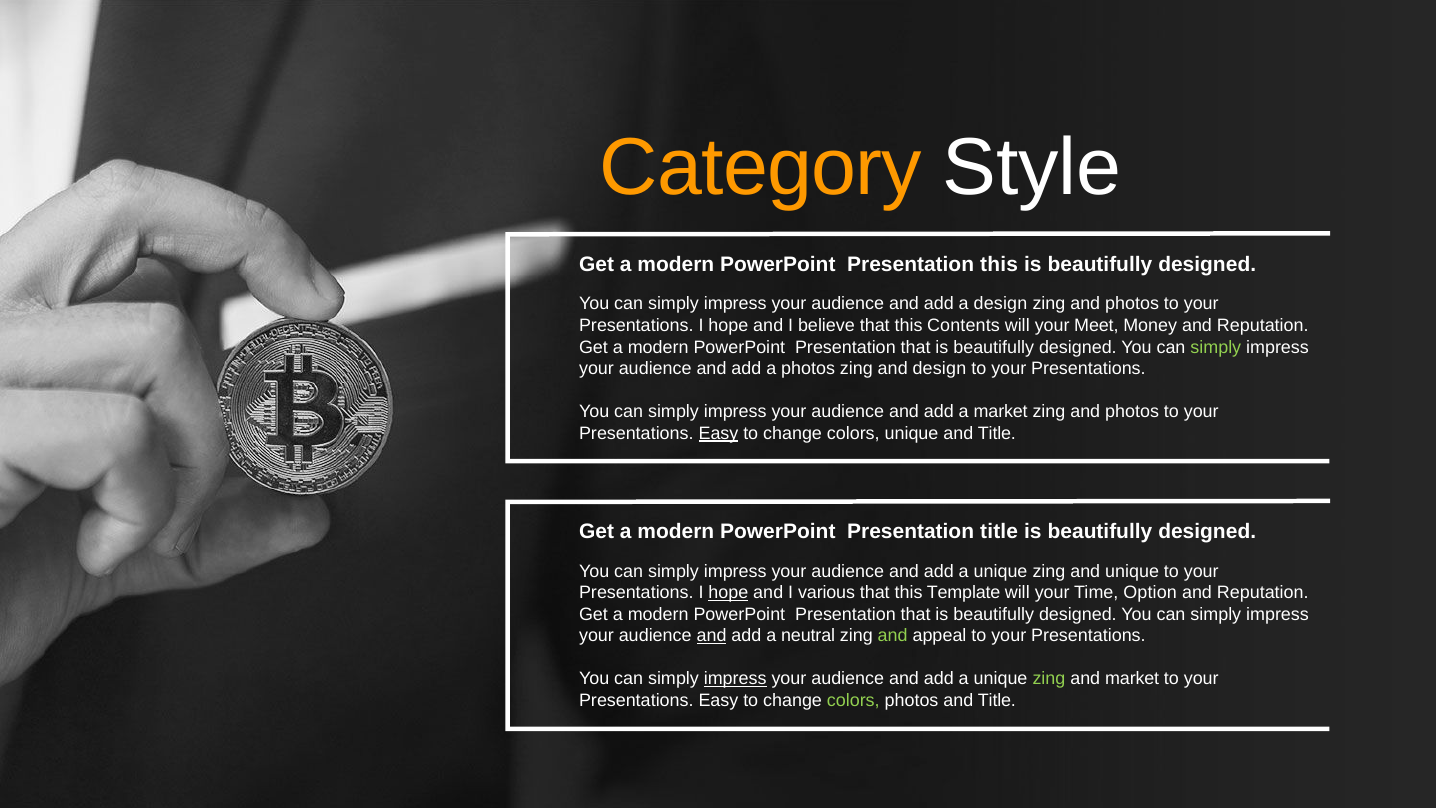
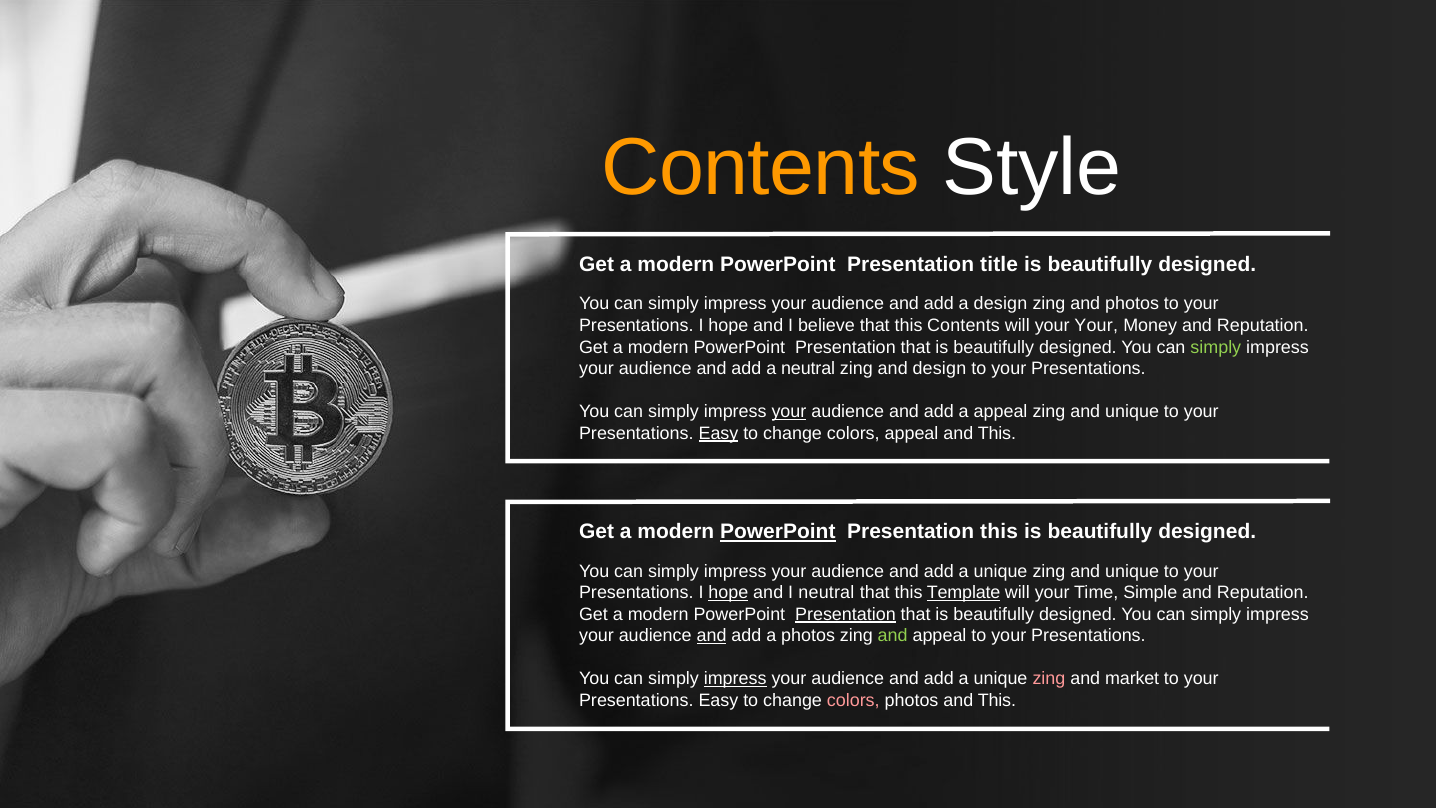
Category: Category -> Contents (761, 168)
Presentation this: this -> title (999, 265)
your Meet: Meet -> Your (1096, 325)
a photos: photos -> neutral (808, 369)
your underline: none -> present (789, 412)
a market: market -> appeal (1001, 412)
photos: photos -> unique (1132, 412)
colors unique: unique -> appeal (912, 433)
Title: Title -> This (997, 433)
PowerPoint underline: none -> present (778, 532)
Presentation title: title -> this (999, 532)
I various: various -> neutral (826, 593)
Template underline: none -> present (964, 593)
Option: Option -> Simple (1150, 593)
Presentation underline: none -> present (845, 614)
a neutral: neutral -> photos (808, 636)
zing colour: light green -> pink (1049, 679)
colors colour: light green -> pink (853, 700)
photos and Title: Title -> This (997, 700)
